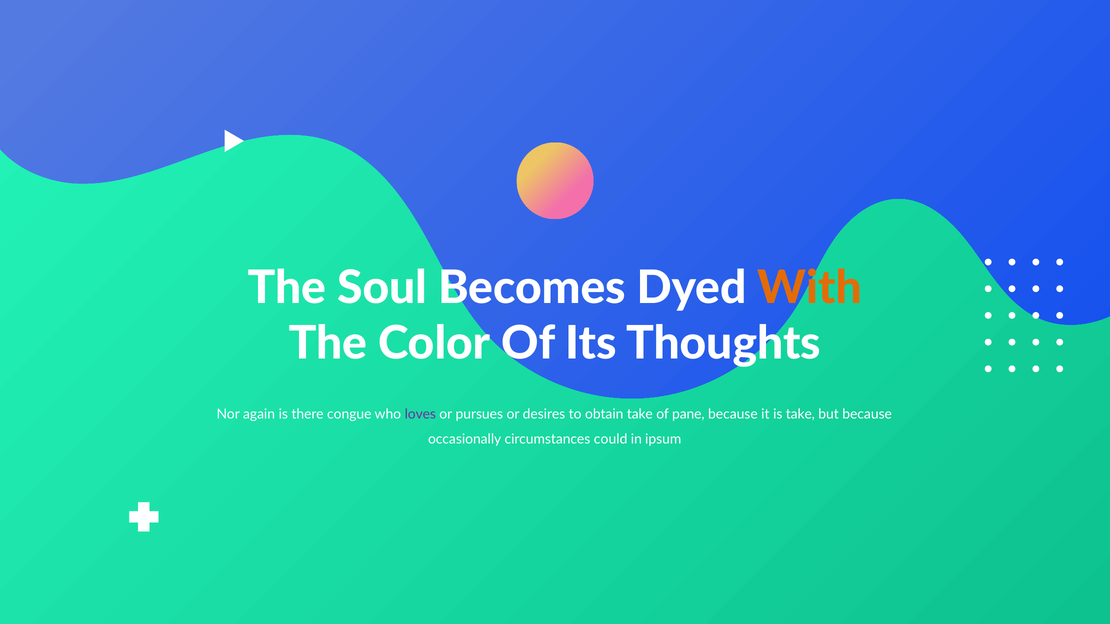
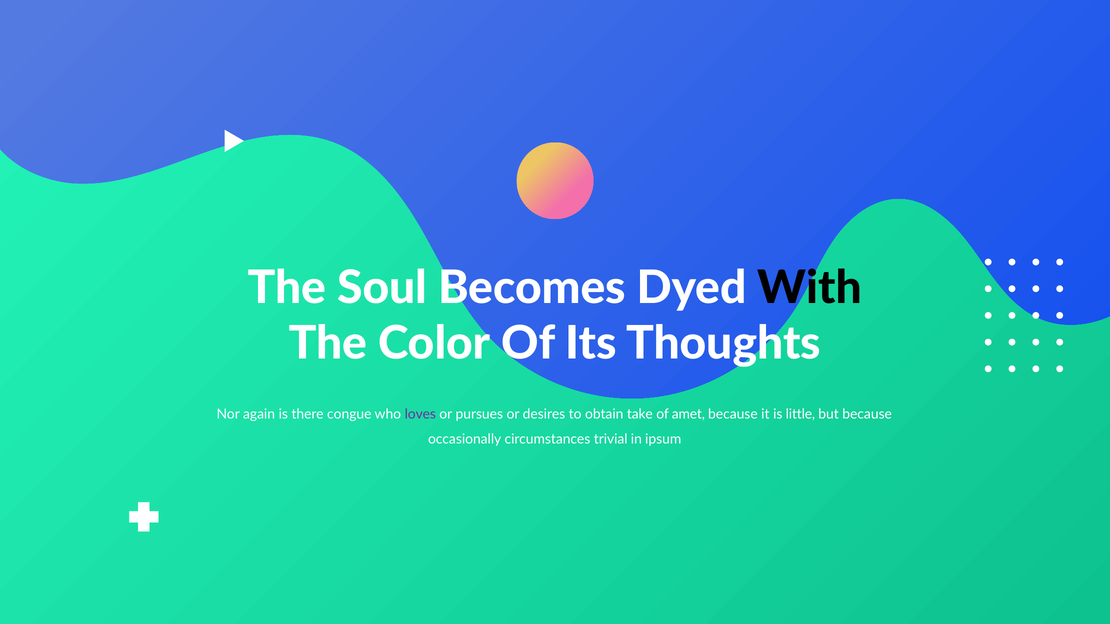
With colour: orange -> black (810, 288)
pane: pane -> amet (688, 414)
is take: take -> little (800, 414)
could: could -> trivial (611, 439)
